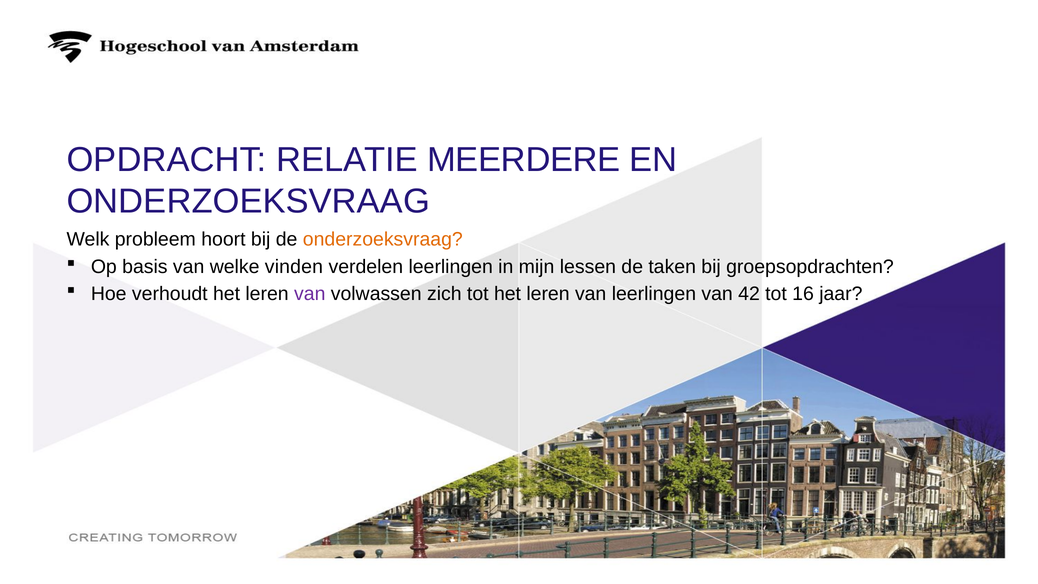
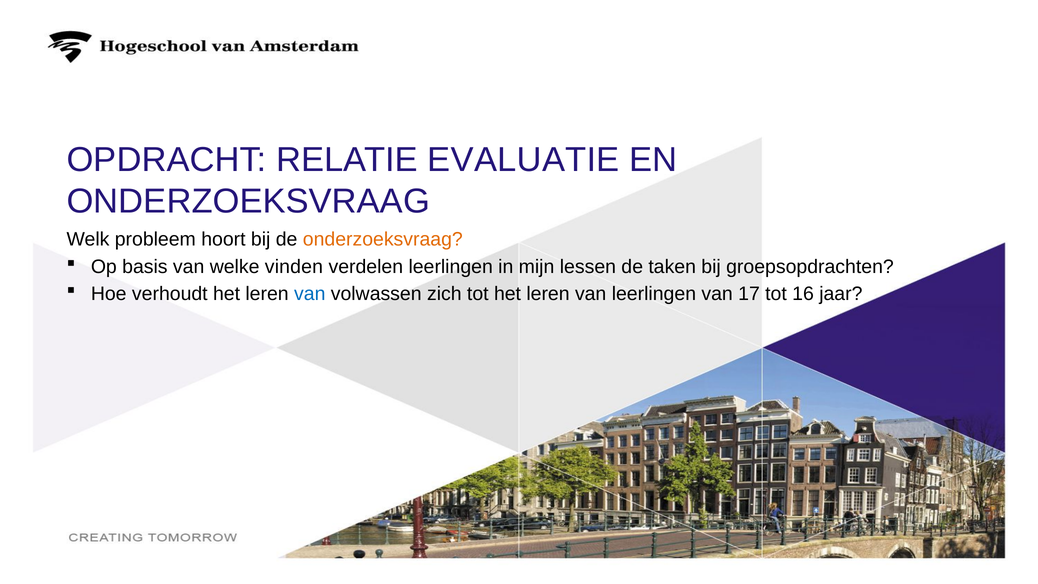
MEERDERE: MEERDERE -> EVALUATIE (523, 160)
van colour: purple -> blue (310, 294)
42: 42 -> 17 (749, 294)
